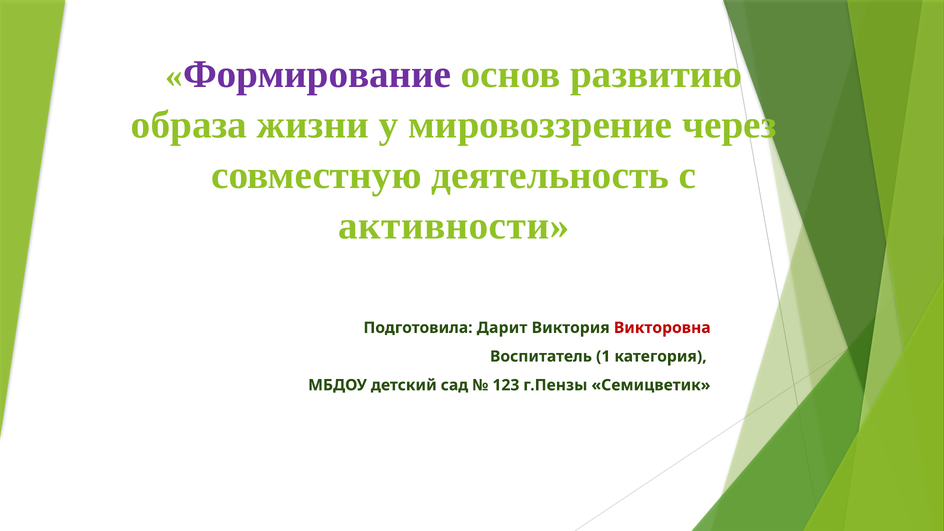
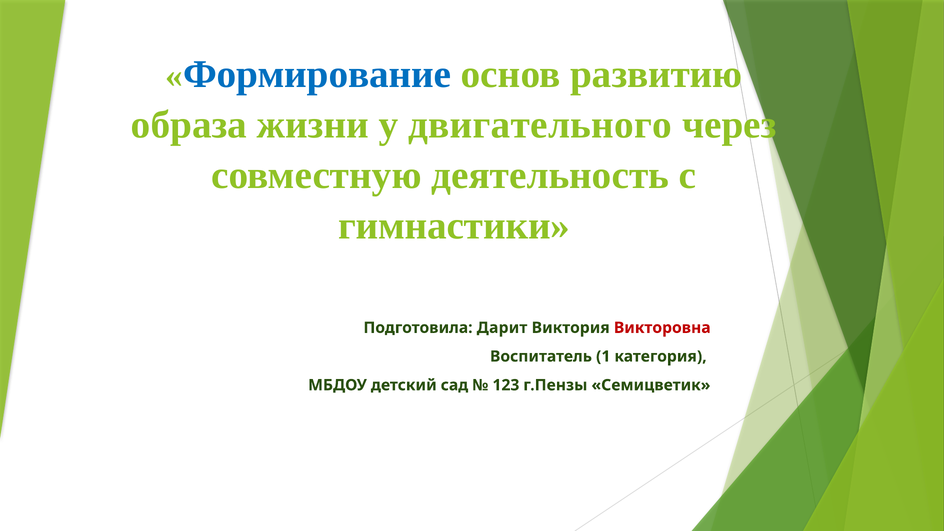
Формирование colour: purple -> blue (317, 74)
мировоззрение: мировоззрение -> двигательного (540, 125)
активности: активности -> гимнастики (454, 226)
